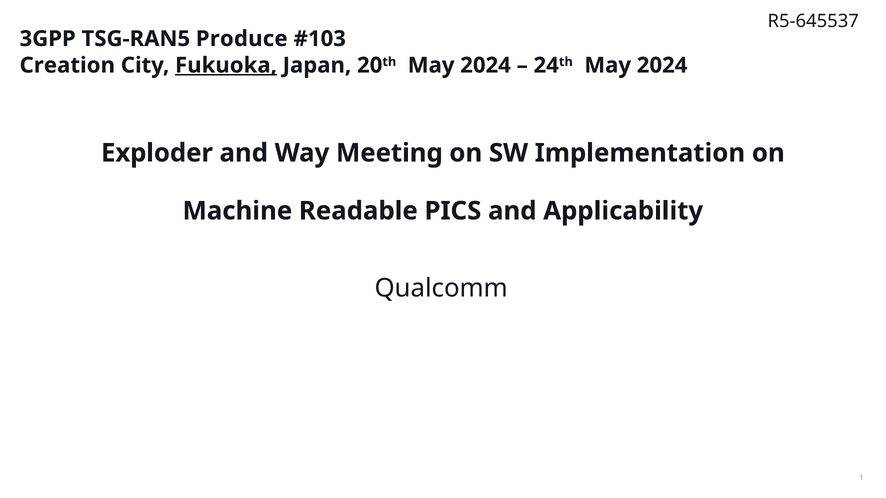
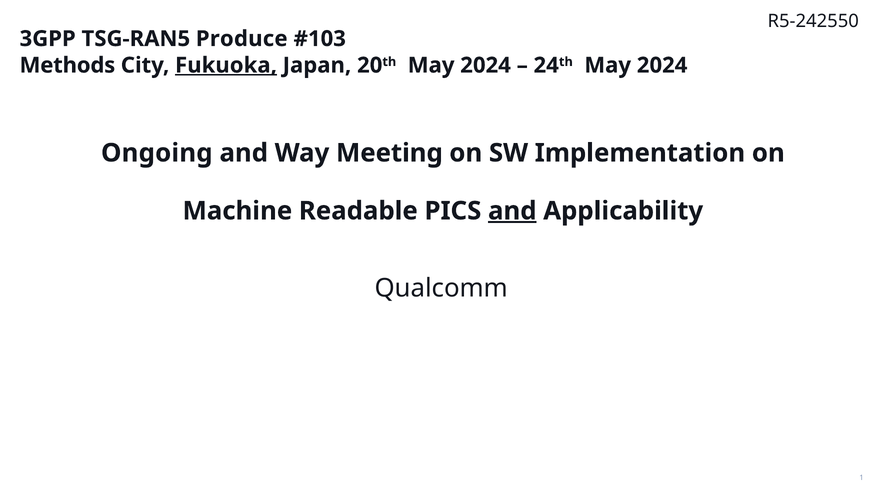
R5-645537: R5-645537 -> R5-242550 (813, 21)
Creation: Creation -> Methods (67, 65)
Exploder: Exploder -> Ongoing (157, 153)
and underline: none -> present (512, 211)
